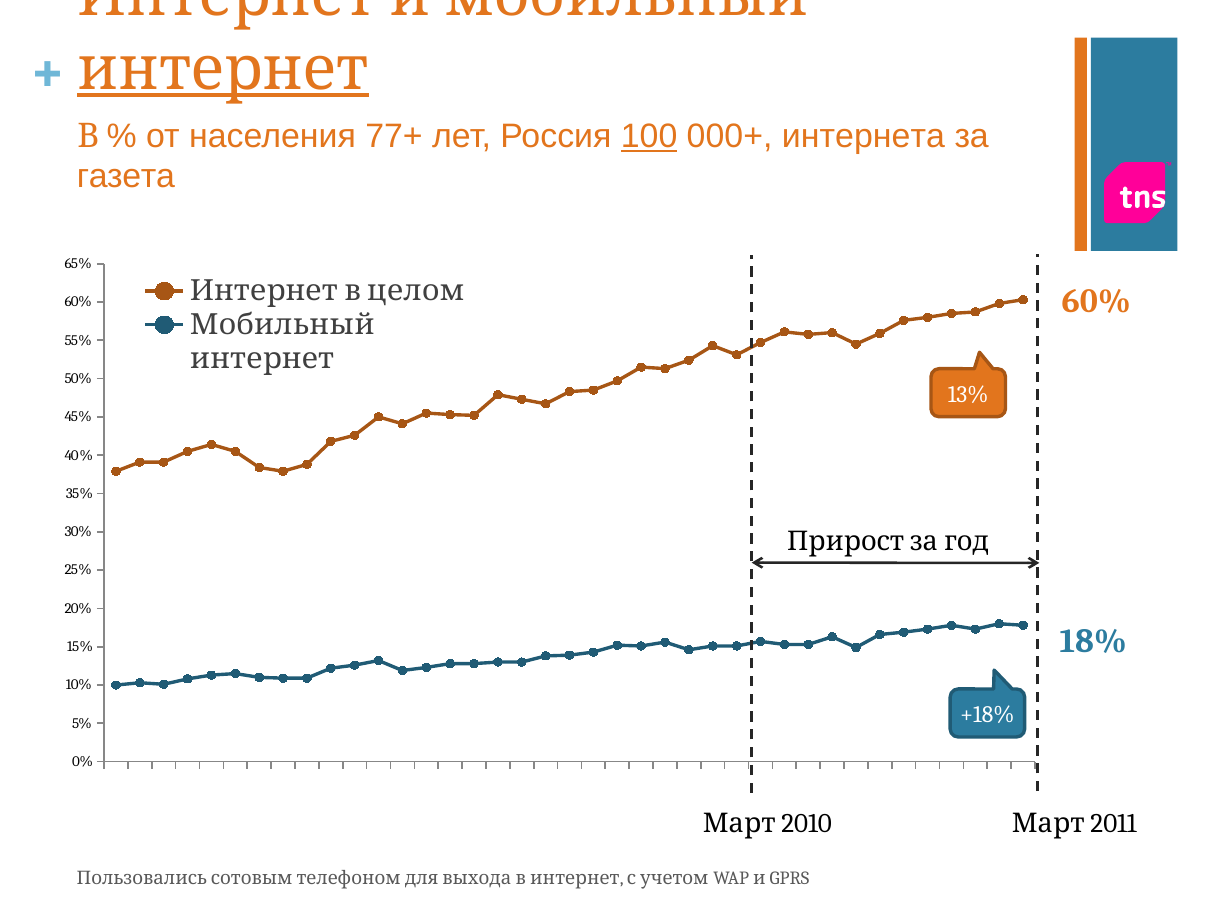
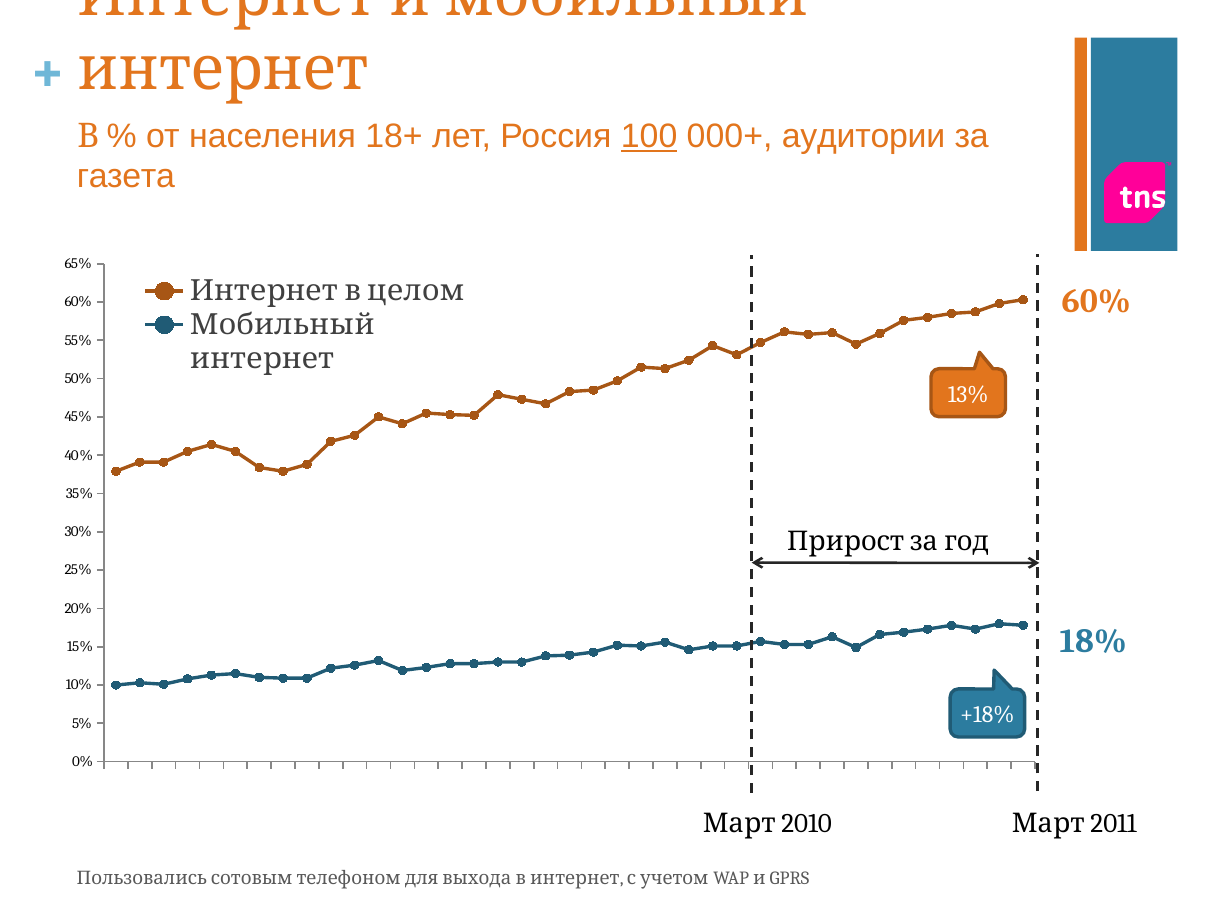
интернет underline: present -> none (223, 69)
77+: 77+ -> 18+ (394, 136)
интернета: интернета -> аудитории (864, 136)
